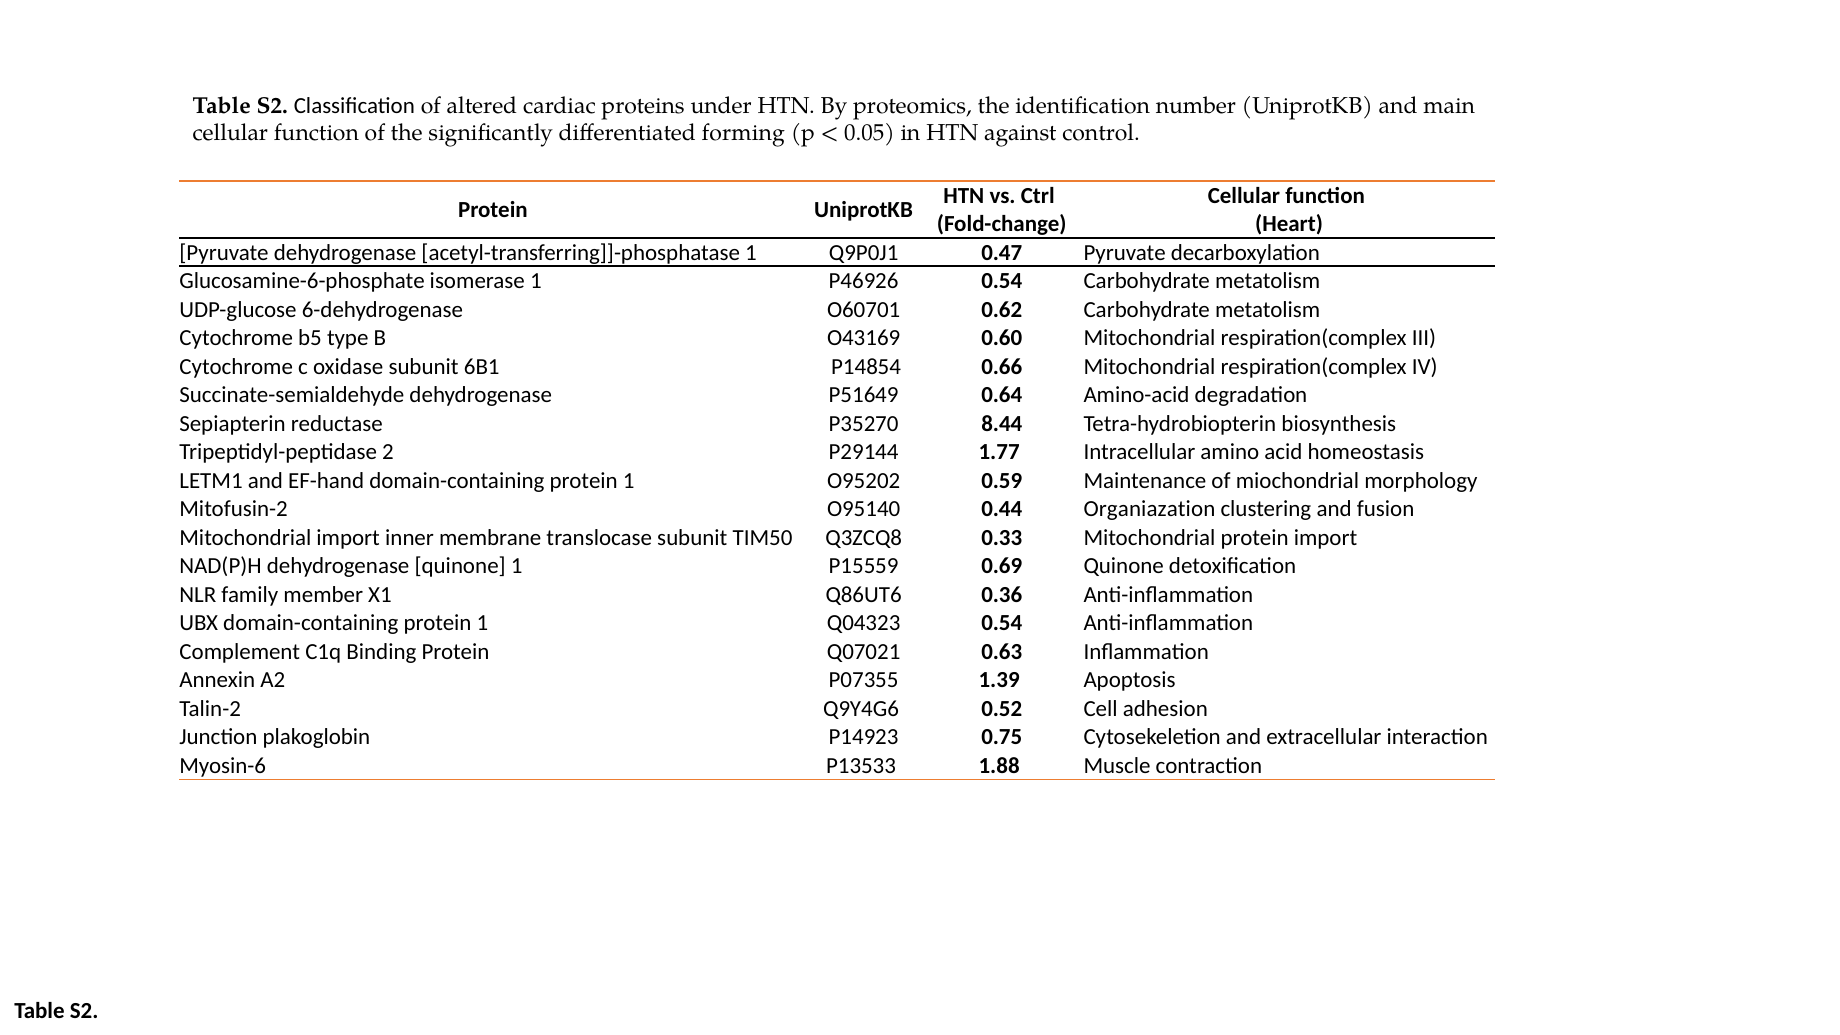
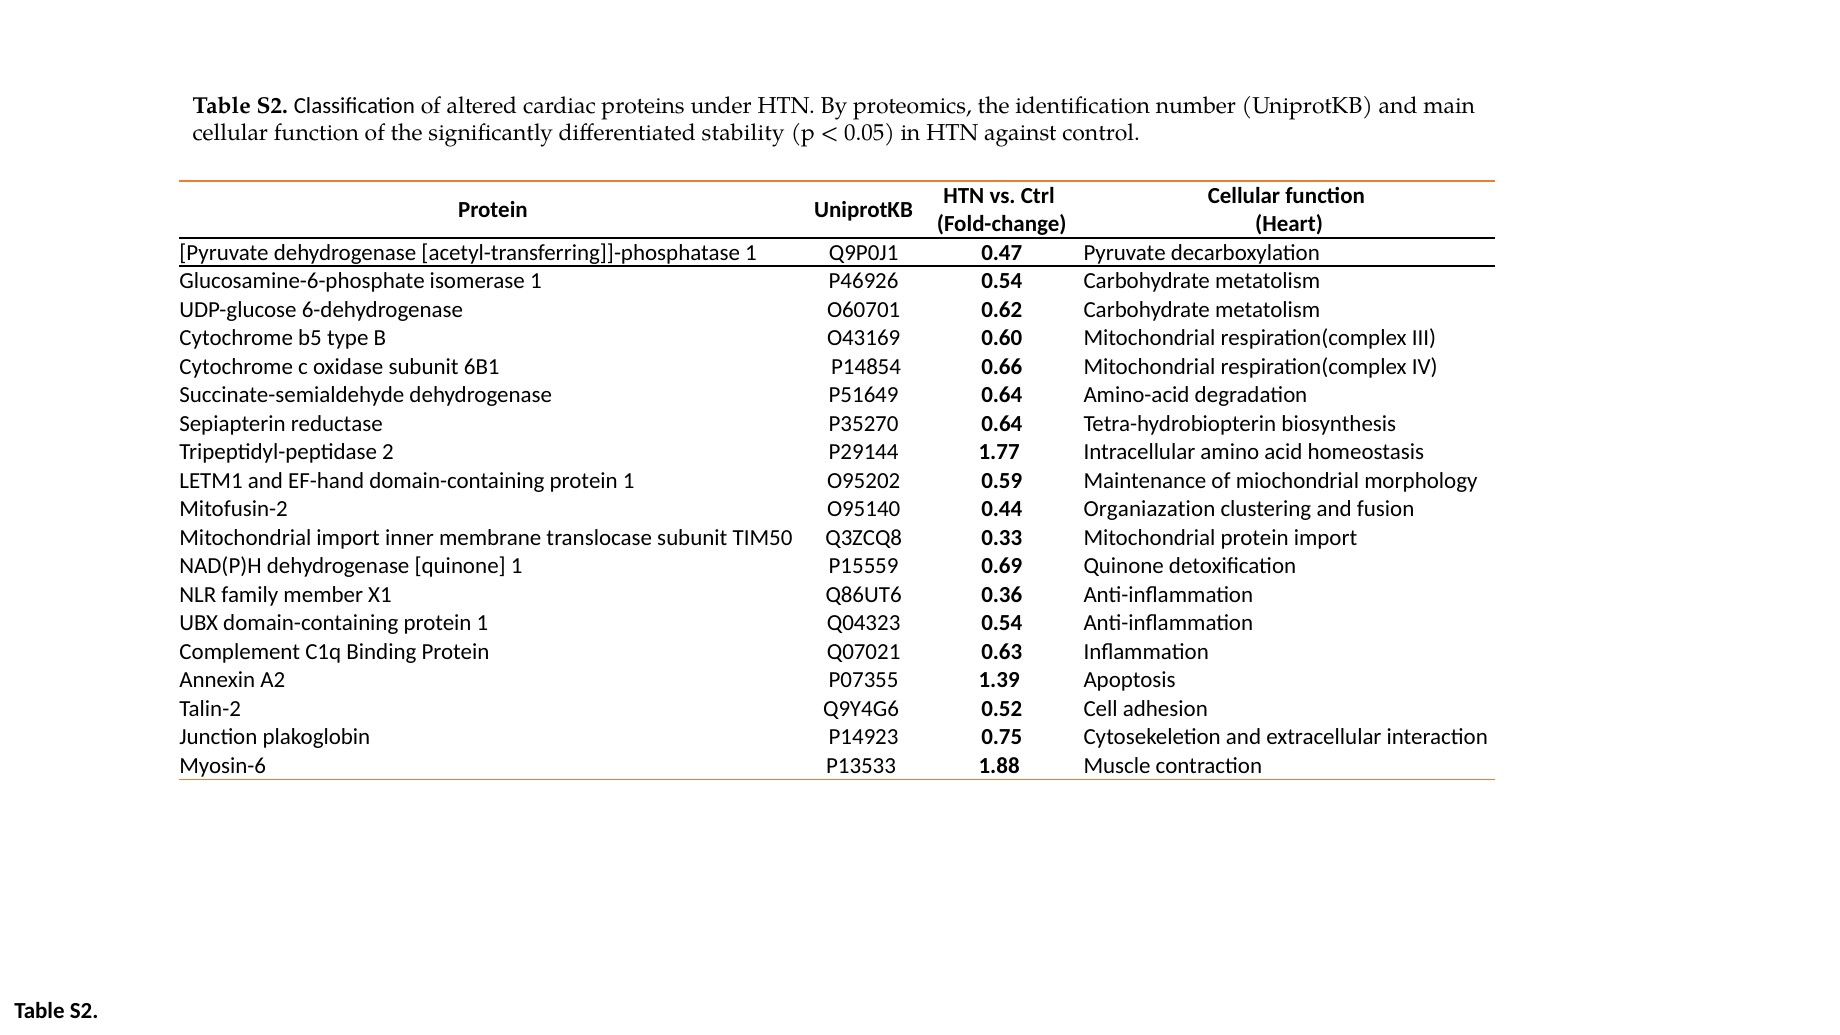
forming: forming -> stability (743, 133)
P35270 8.44: 8.44 -> 0.64 (1002, 424)
